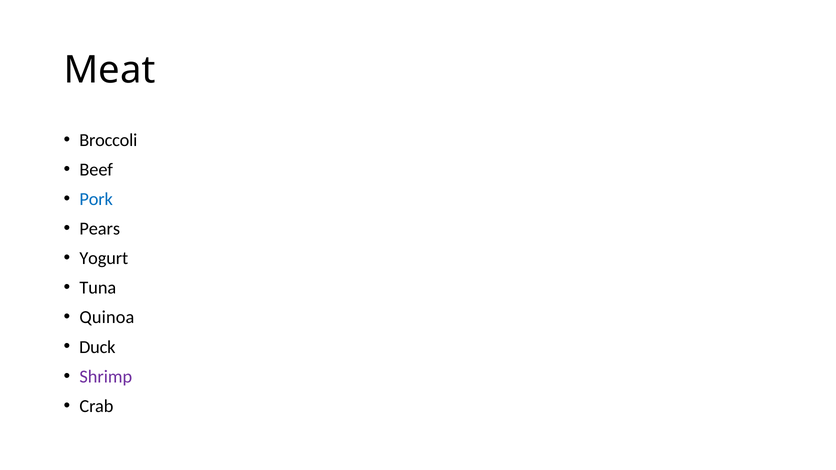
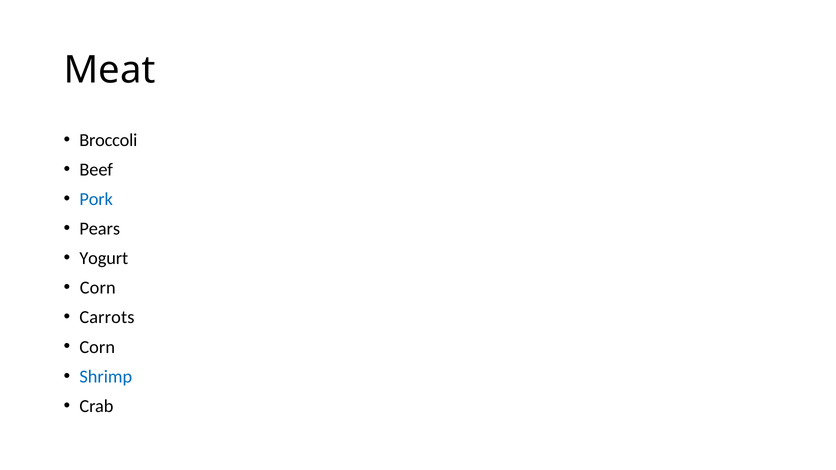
Tuna: Tuna -> Corn (98, 288)
Quinoa: Quinoa -> Carrots (107, 318)
Duck: Duck -> Corn (97, 347)
Shrimp colour: purple -> blue (106, 377)
